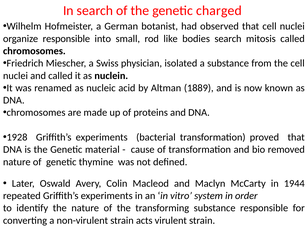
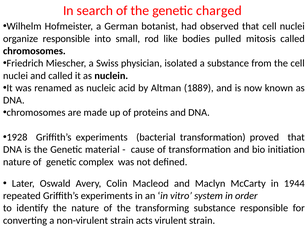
bodies search: search -> pulled (228, 39)
removed: removed -> initiation (286, 150)
thymine: thymine -> complex (96, 162)
